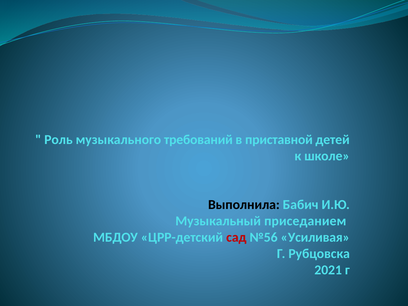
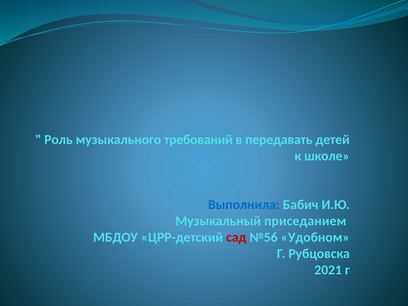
приставной: приставной -> передавать (279, 140)
Выполнила colour: black -> blue (244, 205)
Усиливая: Усиливая -> Удобном (315, 237)
